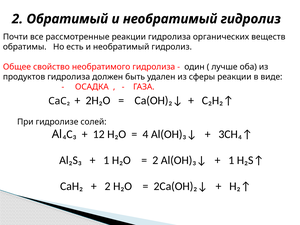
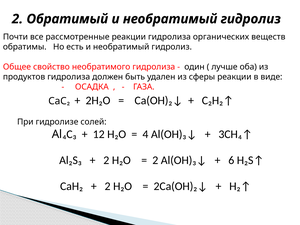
1: 1 -> 2 (106, 160)
1: 1 -> 6 (231, 160)
